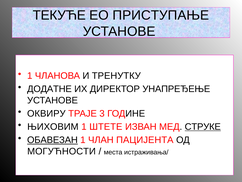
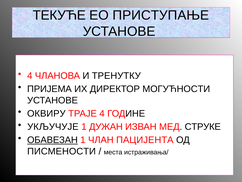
1: 1 -> 4 (30, 76)
ДОДАТНЕ: ДОДАТНЕ -> ПРИЈЕМА (49, 89)
УНАПРЕЂЕЊЕ: УНАПРЕЂЕЊЕ -> МОГУЋНОСТИ (176, 89)
ТРАЈЕ 3: 3 -> 4 (102, 113)
ЊИХОВИМ: ЊИХОВИМ -> УКЉУЧУЈЕ (53, 126)
ШТЕТЕ: ШТЕТЕ -> ДУЖАН (106, 126)
СТРУКЕ underline: present -> none (203, 126)
МОГУЋНОСТИ: МОГУЋНОСТИ -> ПИСМЕНОСТИ (62, 151)
